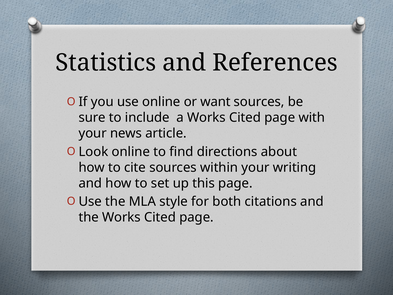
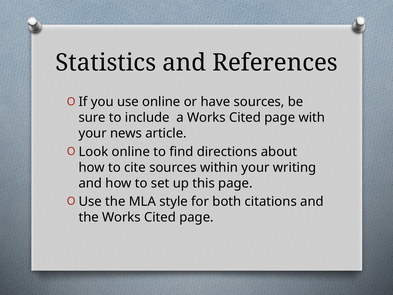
want: want -> have (215, 102)
